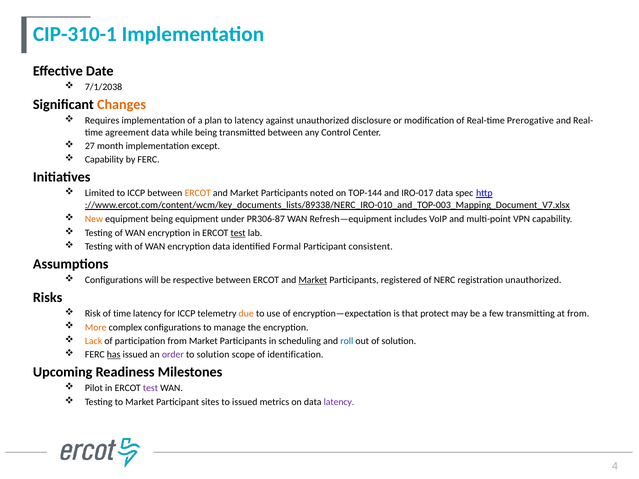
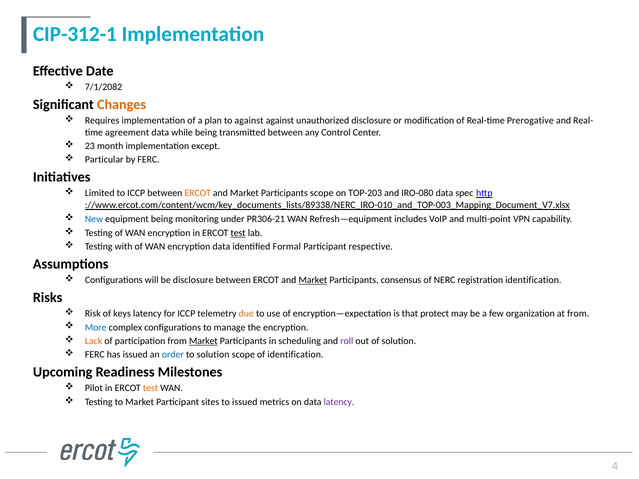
CIP-310-1: CIP-310-1 -> CIP-312-1 (75, 34)
7/1/2038: 7/1/2038 -> 7/1/2082 (104, 87)
to latency: latency -> against (249, 121)
27: 27 -> 23 (90, 146)
Capability: Capability -> Particular (104, 160)
Participants noted: noted -> scope (322, 193)
TOP-144: TOP-144 -> TOP-203 (365, 193)
IRO-017: IRO-017 -> IRO-080 (417, 193)
New colour: orange -> blue (94, 219)
being equipment: equipment -> monitoring (197, 219)
PR306-87: PR306-87 -> PR306-21 (266, 219)
consistent: consistent -> respective (371, 247)
be respective: respective -> disclosure (193, 280)
registered: registered -> consensus (401, 280)
registration unauthorized: unauthorized -> identification (533, 280)
of time: time -> keys (122, 314)
transmitting: transmitting -> organization (530, 314)
More colour: orange -> blue (96, 327)
Market underline: none -> present (203, 341)
roll colour: blue -> purple (347, 341)
has underline: present -> none (114, 355)
order colour: purple -> blue (173, 355)
test colour: purple -> orange (150, 388)
